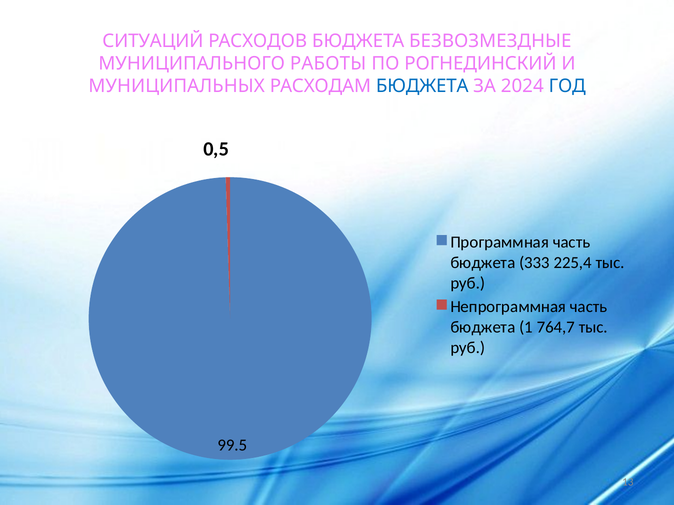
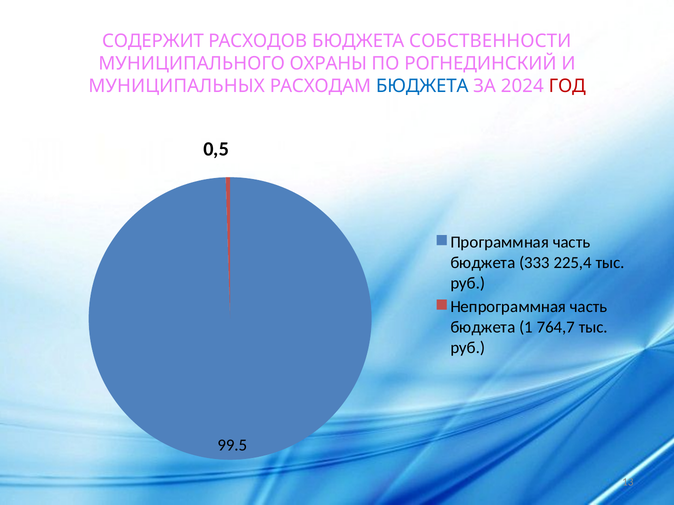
СИТУАЦИЙ: СИТУАЦИЙ -> СОДЕРЖИТ (153, 41)
БЕЗВОЗМЕЗДНЫЕ: БЕЗВОЗМЕЗДНЫЕ -> СОБСТВЕННОСТИ (490, 41)
РАБОТЫ: РАБОТЫ -> ОХРАНЫ (328, 64)
ГОД colour: blue -> red (567, 86)
